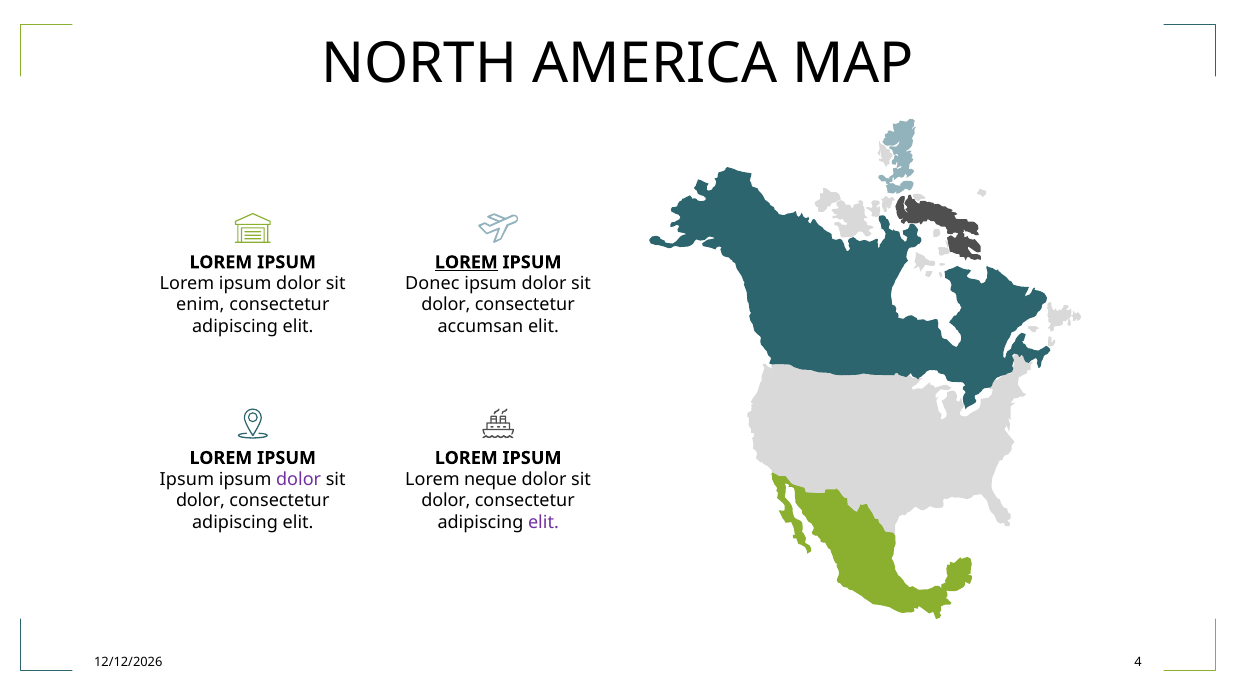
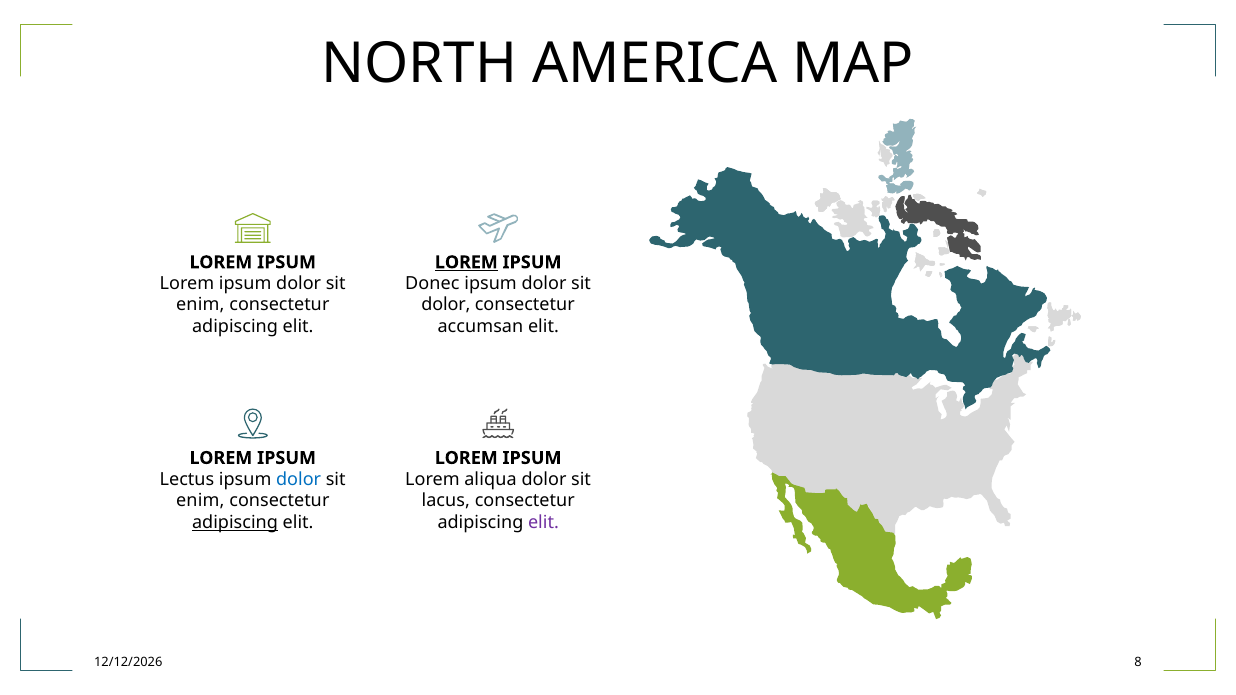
Ipsum: Ipsum -> Lectus (187, 479)
dolor colour: purple -> blue (299, 479)
neque: neque -> aliqua (490, 479)
dolor: dolor -> enim (200, 501)
dolor: dolor -> lacus (446, 501)
adipiscing underline: none -> present (235, 523)
4: 4 -> 8 (1138, 663)
